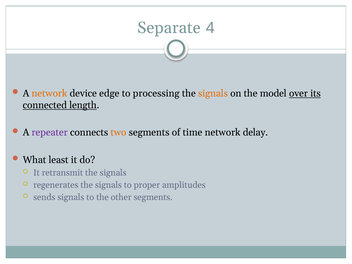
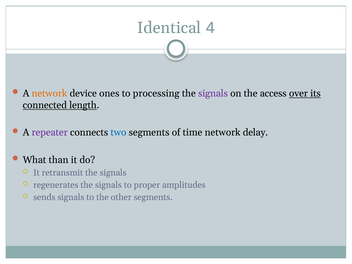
Separate: Separate -> Identical (169, 28)
edge: edge -> ones (109, 93)
signals colour: orange -> purple (213, 93)
model: model -> access (273, 93)
two colour: orange -> blue (118, 132)
least: least -> than (59, 160)
